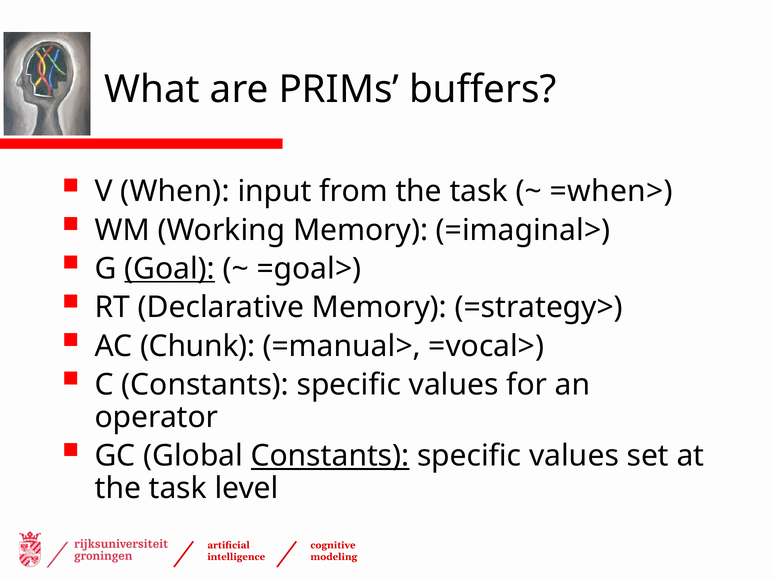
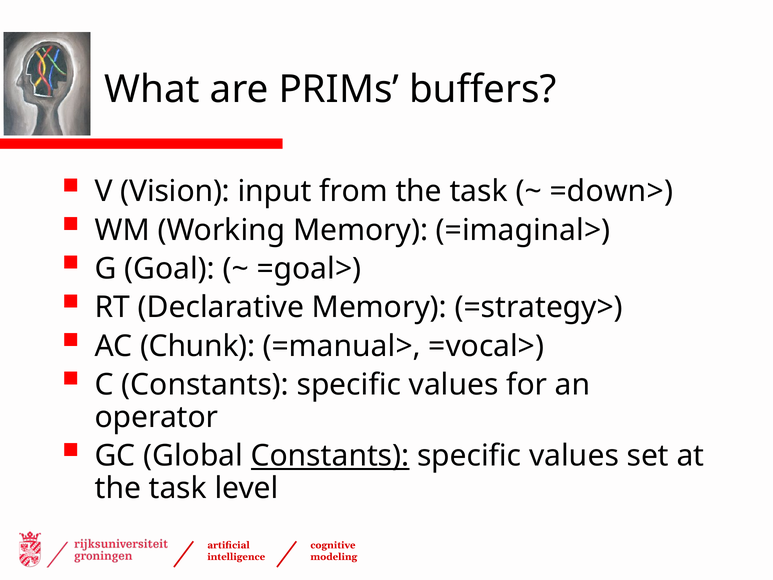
When: When -> Vision (175, 191)
=when>: =when> -> =down> (611, 191)
Goal underline: present -> none (170, 269)
